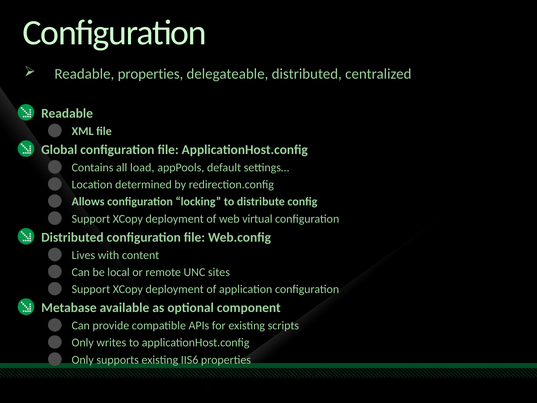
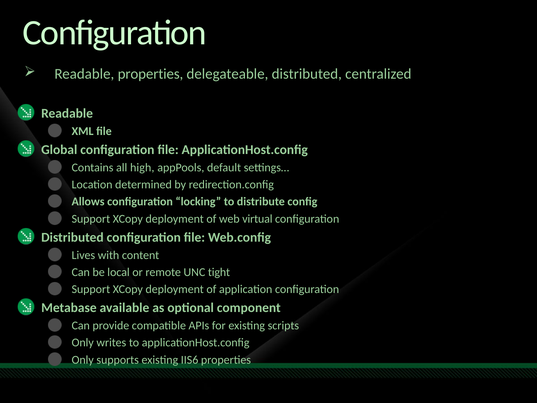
load: load -> high (142, 167)
sites: sites -> tight (219, 272)
